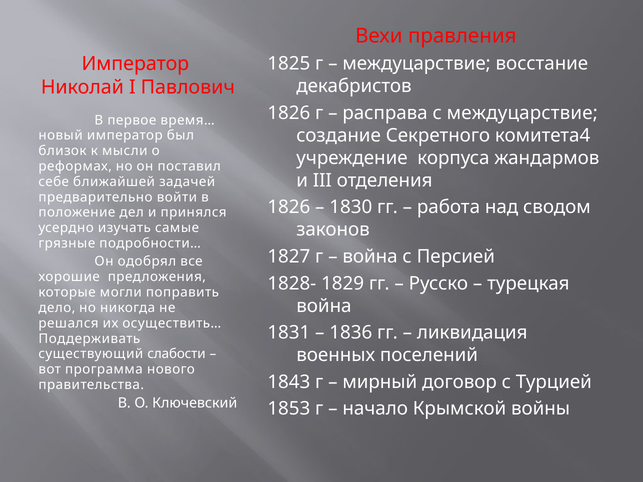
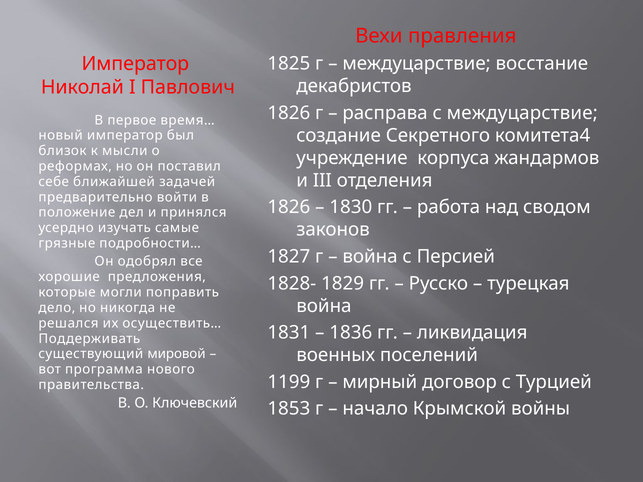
слабости: слабости -> мировой (177, 354)
1843: 1843 -> 1199 (289, 382)
